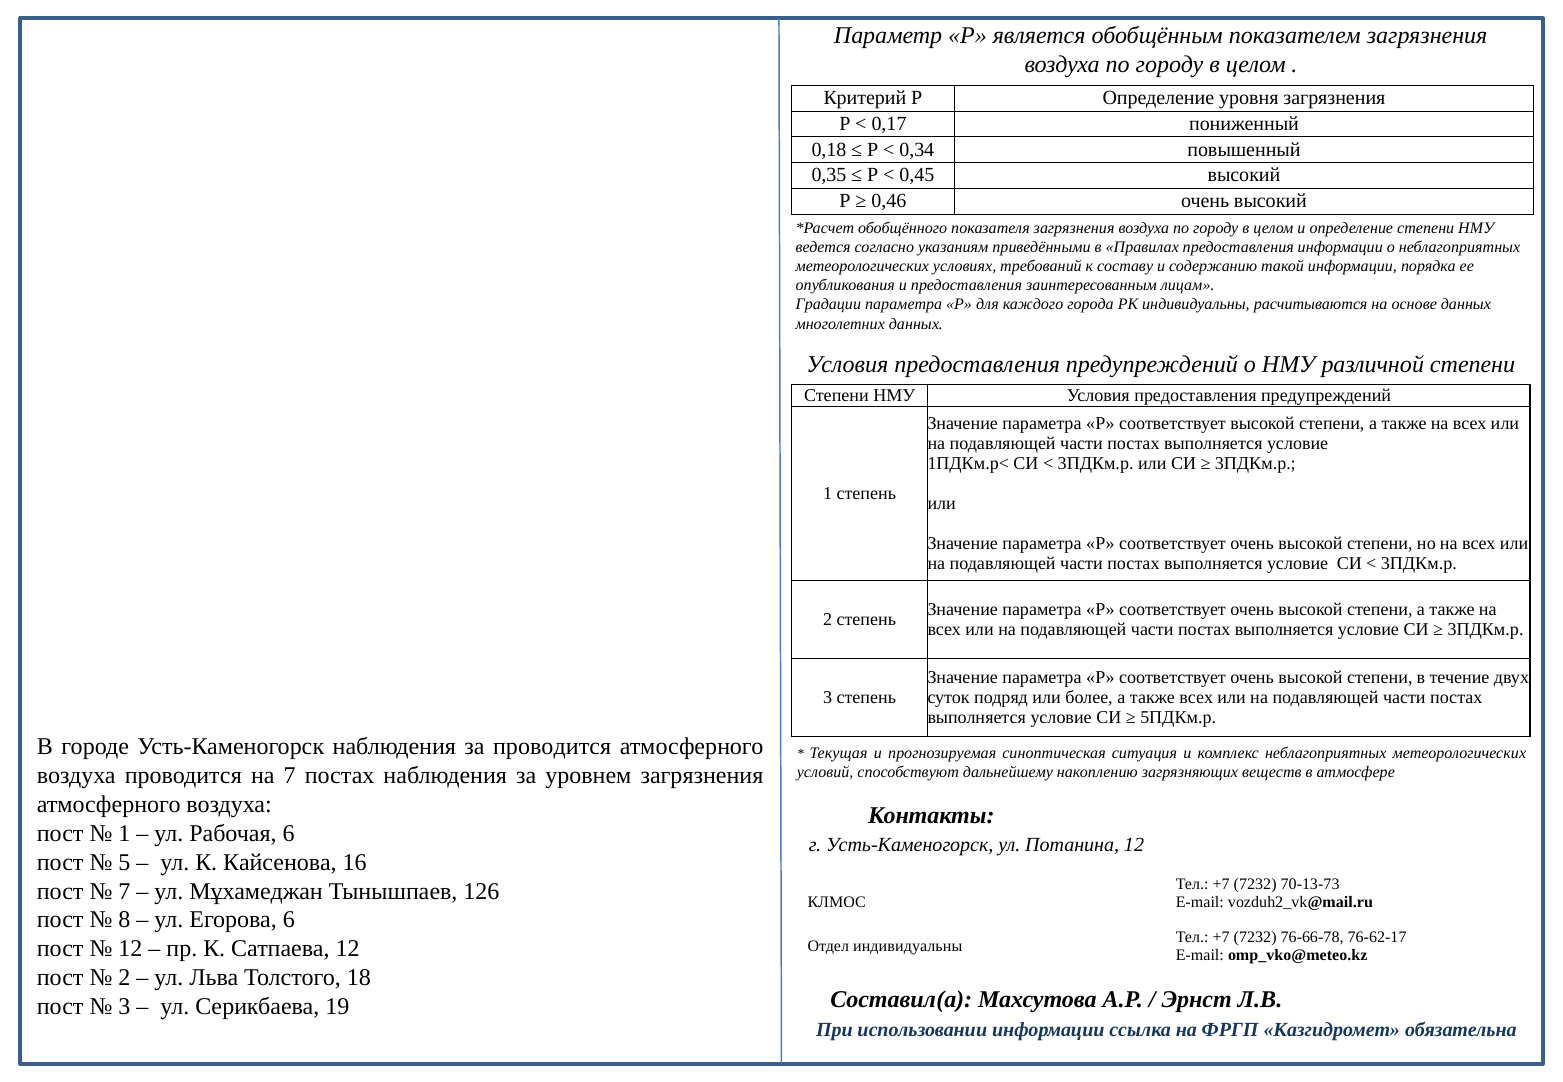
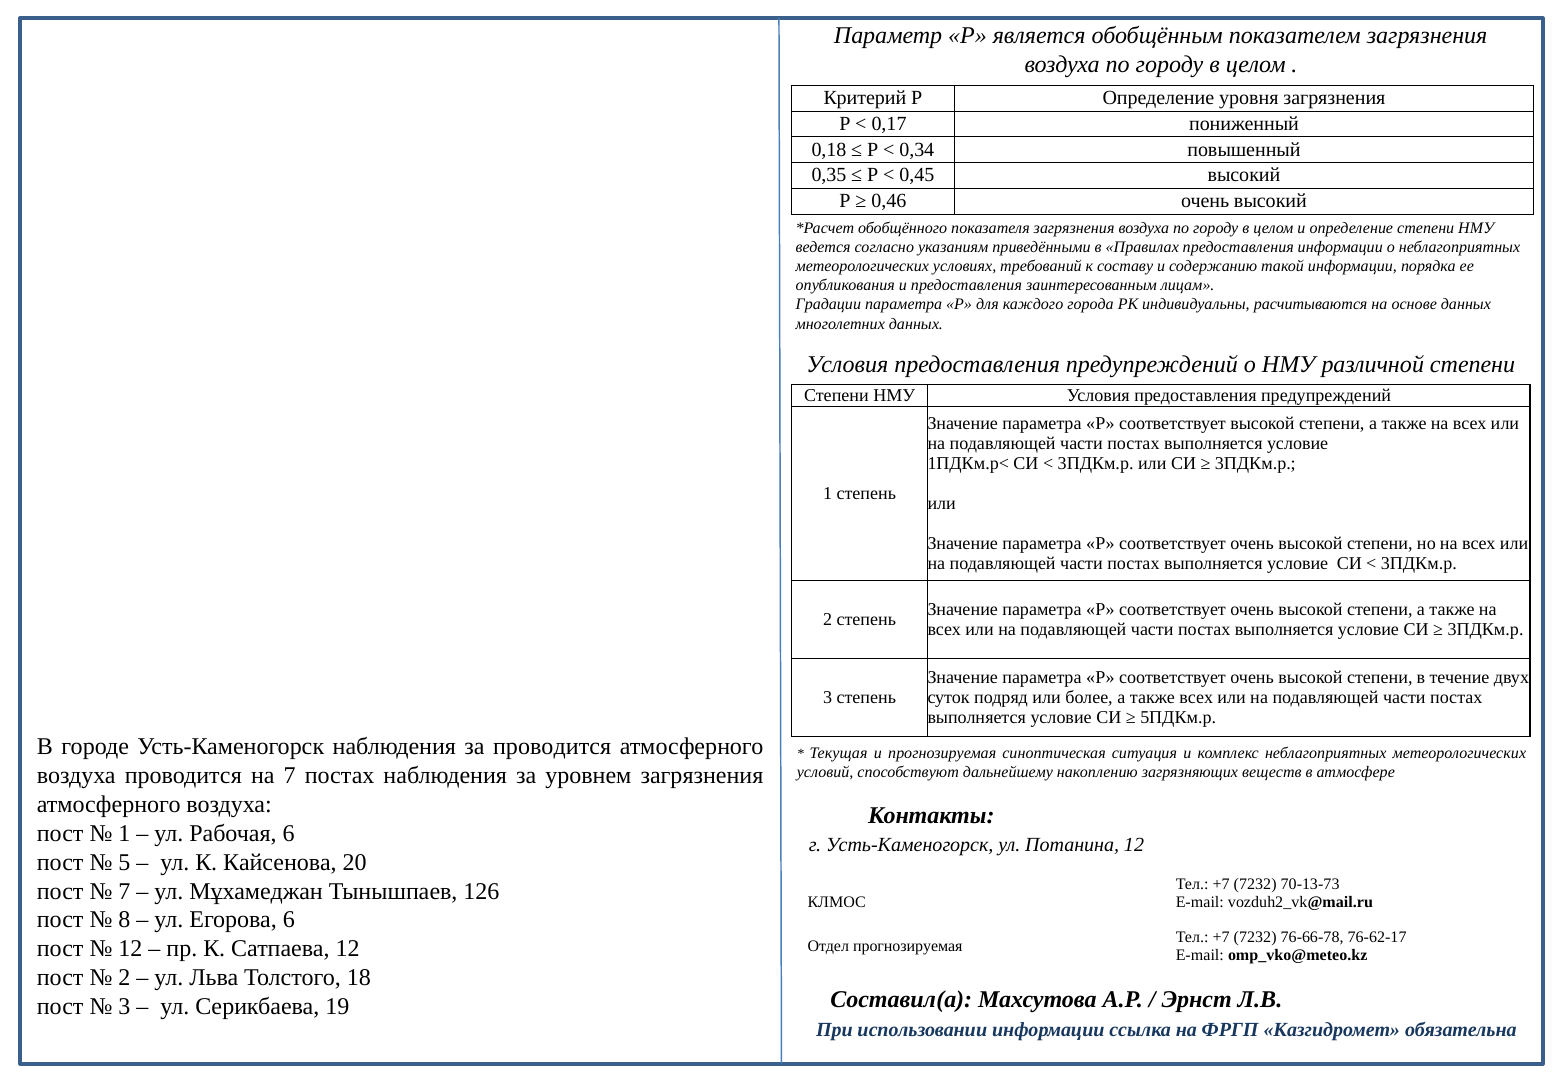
16: 16 -> 20 (355, 862)
Отдел индивидуальны: индивидуальны -> прогнозируемая (908, 947)
